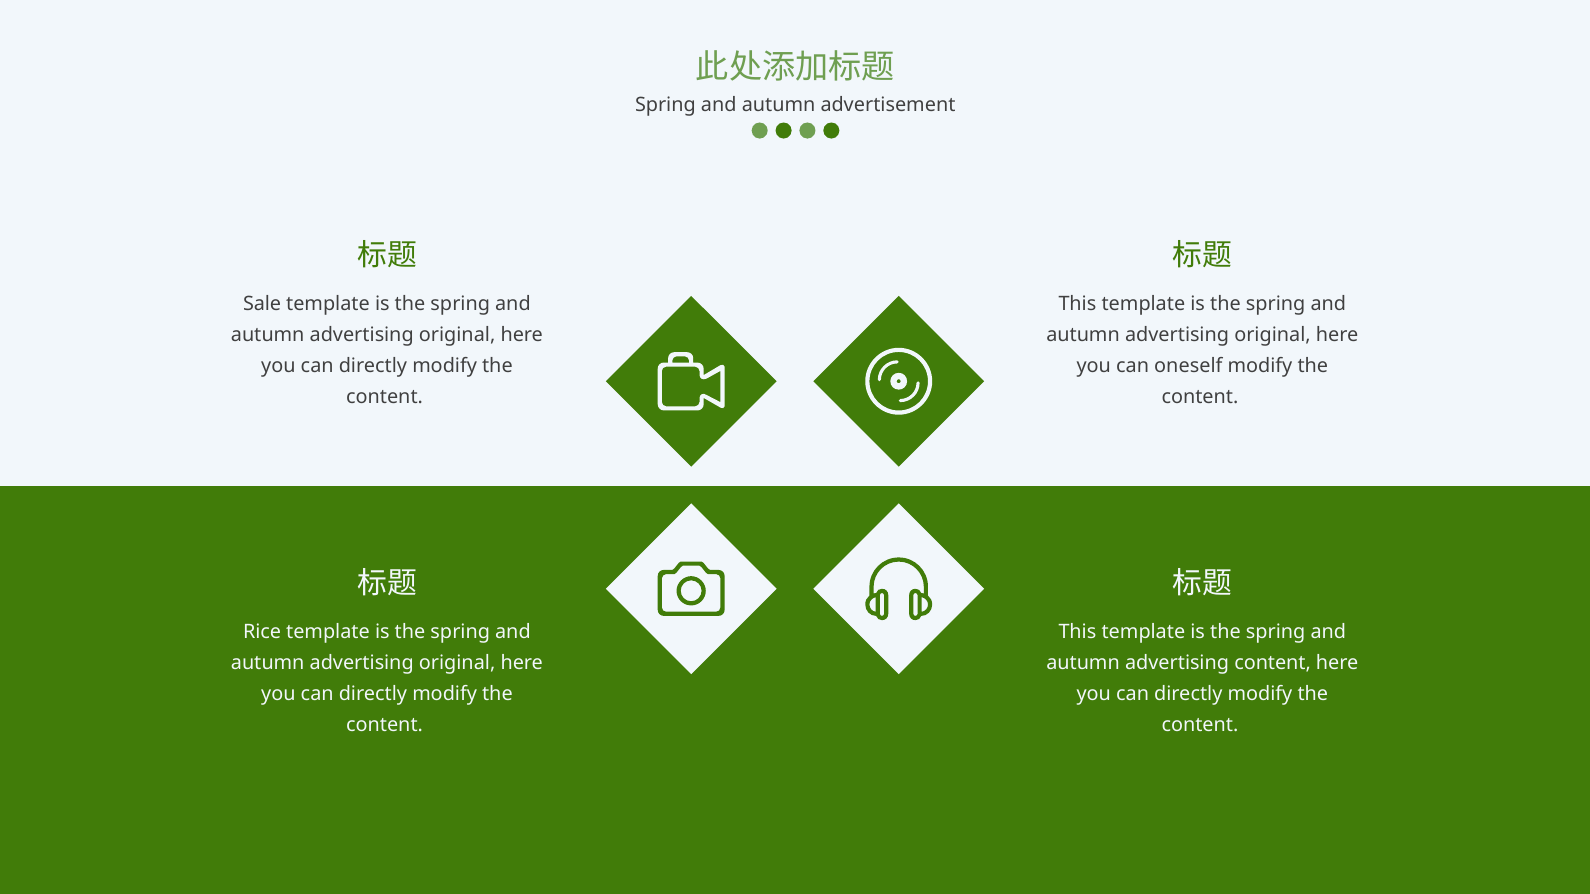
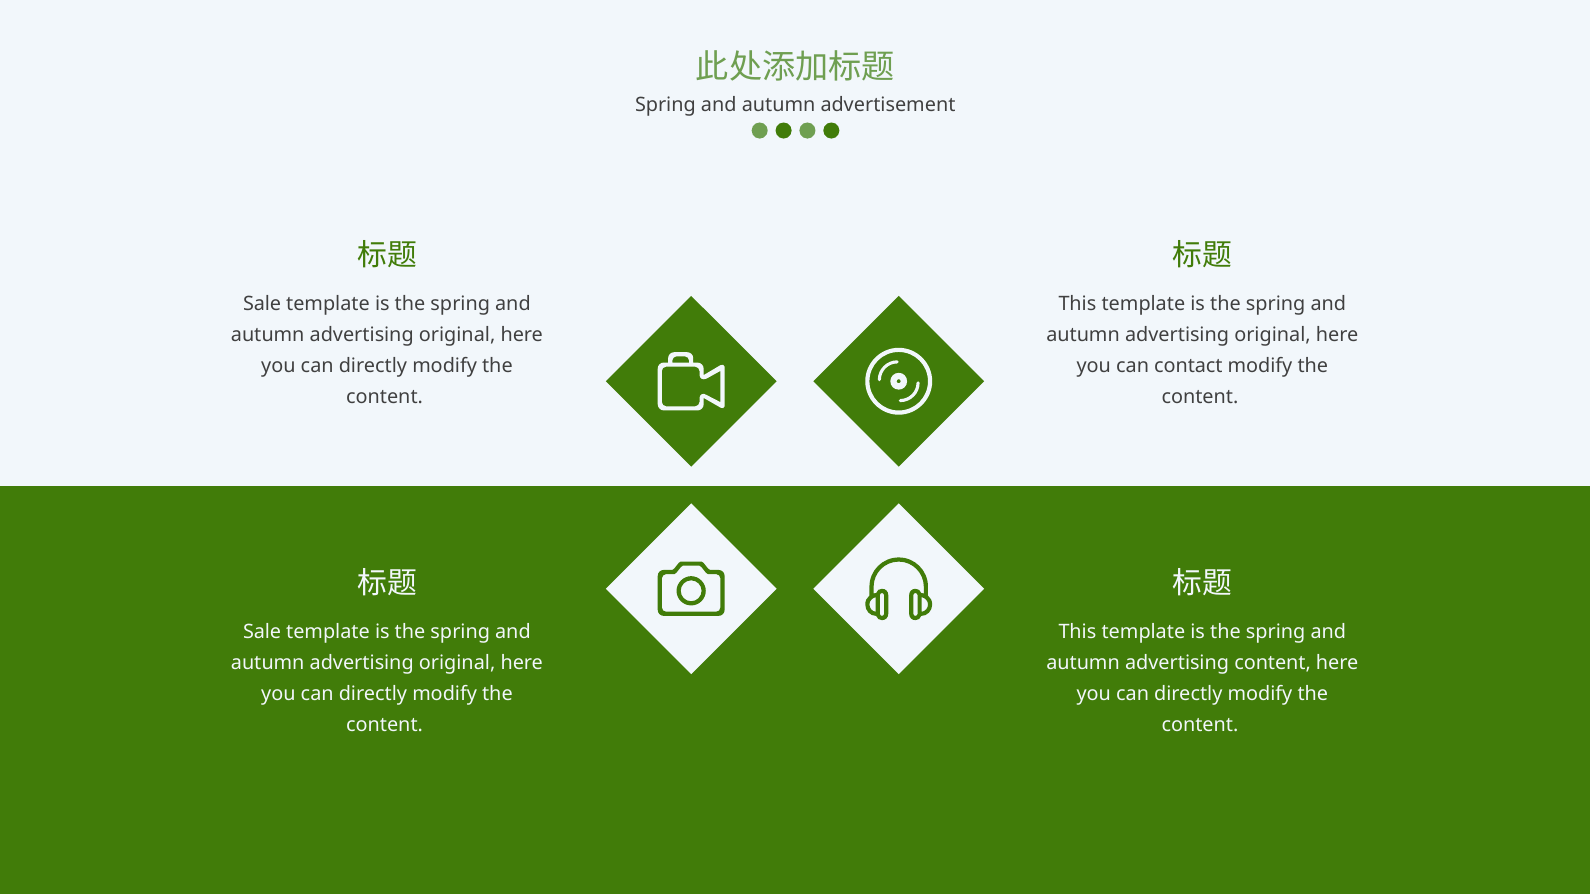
oneself: oneself -> contact (1188, 366)
Rice: Rice -> Sale (262, 632)
